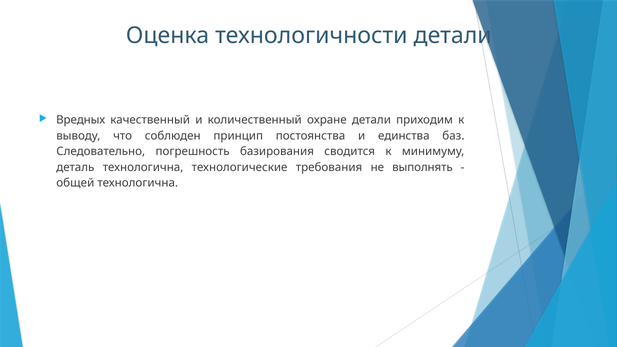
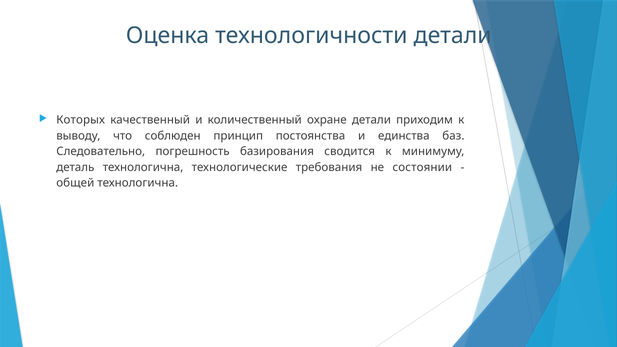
Вредных: Вредных -> Которых (81, 120)
выполнять: выполнять -> состоянии (422, 167)
